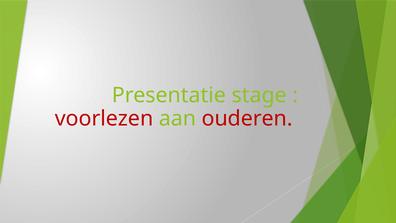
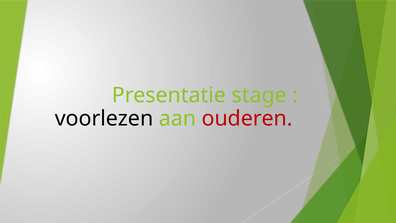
voorlezen colour: red -> black (104, 118)
